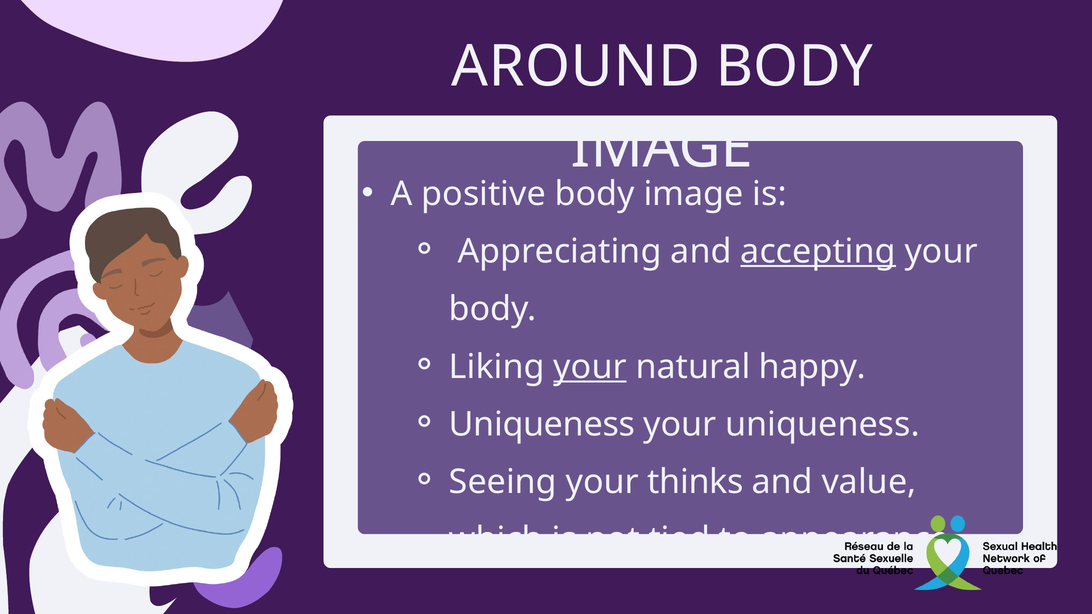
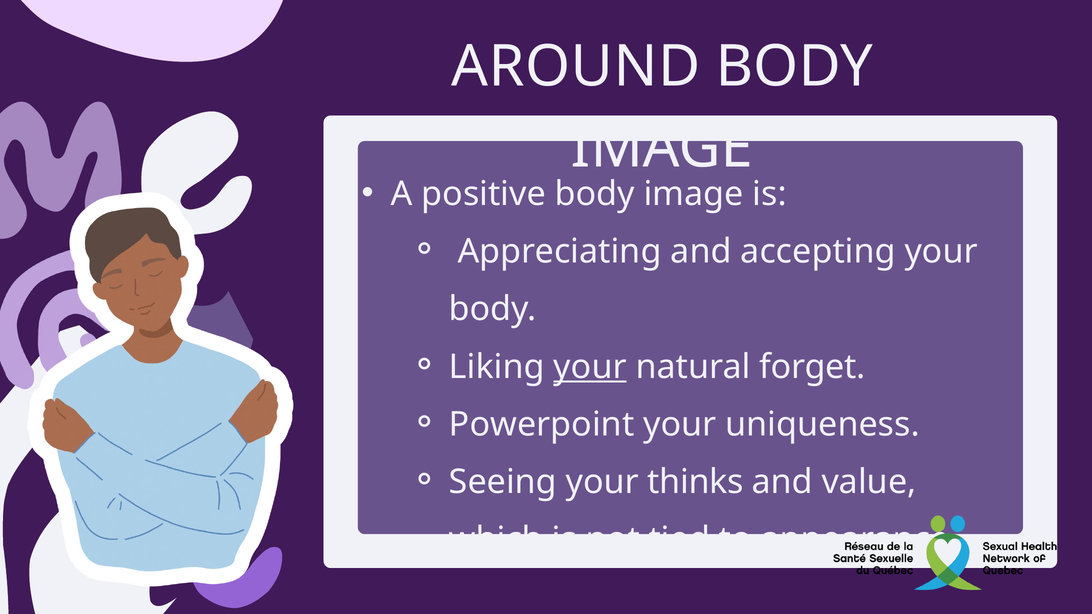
accepting underline: present -> none (818, 252)
happy: happy -> forget (812, 367)
Uniqueness: Uniqueness -> Powerpoint (542, 425)
